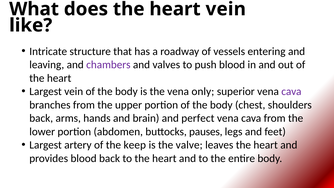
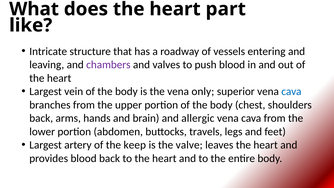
heart vein: vein -> part (226, 9)
cava colour: purple -> blue (291, 91)
perfect: perfect -> allergic (198, 118)
pauses: pauses -> travels (206, 132)
